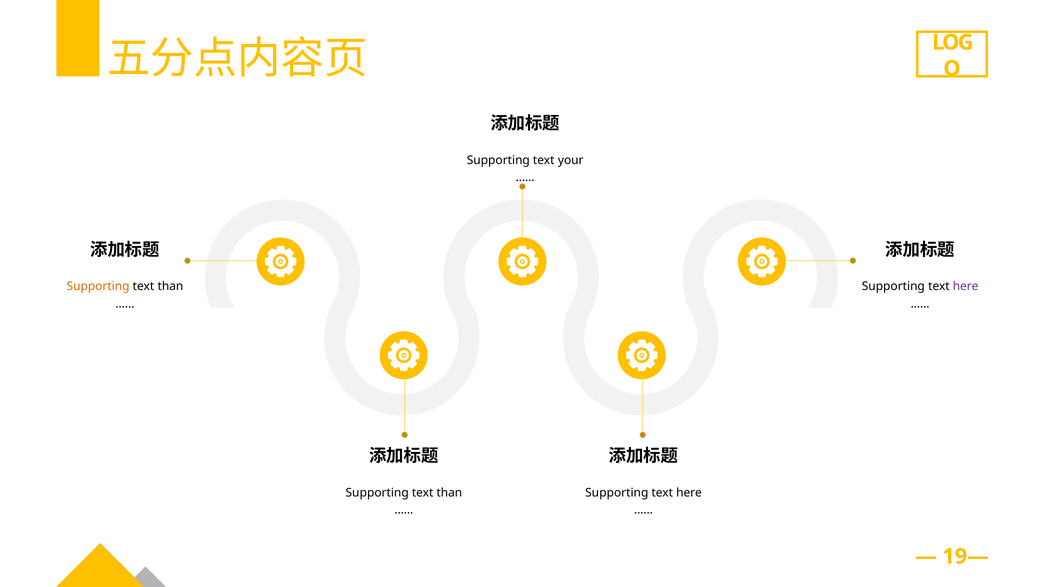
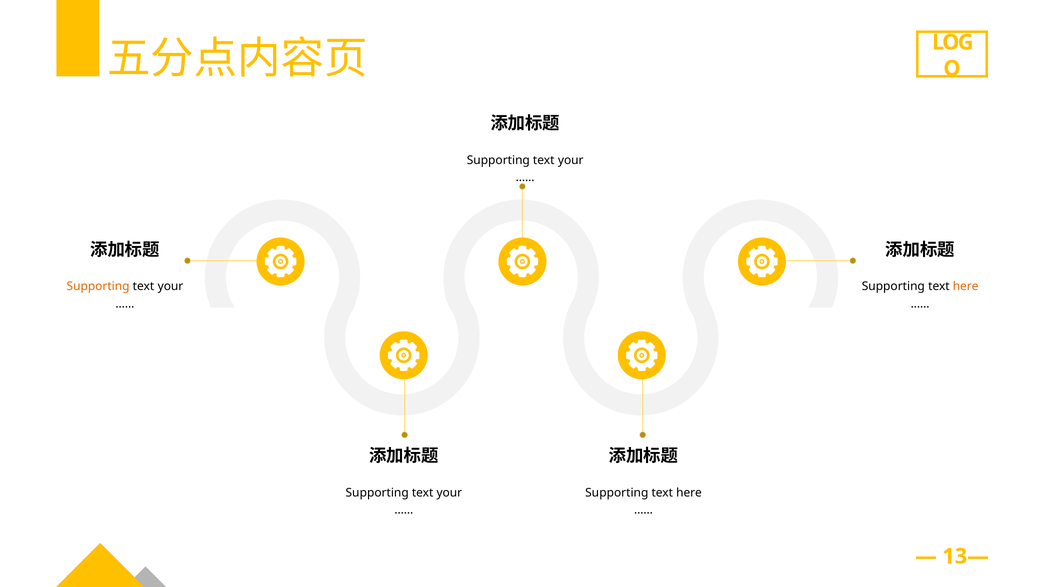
than: than -> your (170, 286)
here colour: purple -> orange (966, 286)
pporting text than: than -> your (449, 492)
19—: 19— -> 13— (966, 556)
